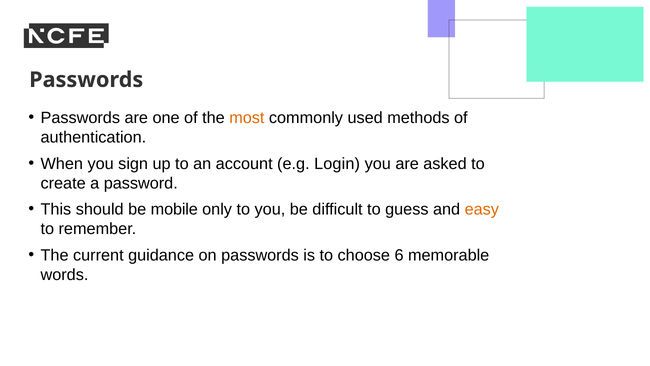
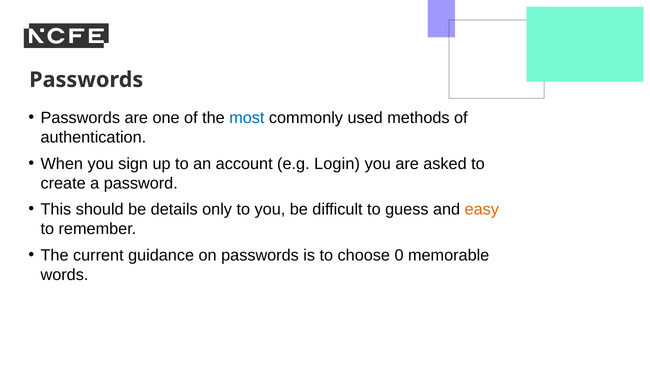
most colour: orange -> blue (247, 118)
mobile: mobile -> details (174, 209)
6: 6 -> 0 (399, 255)
